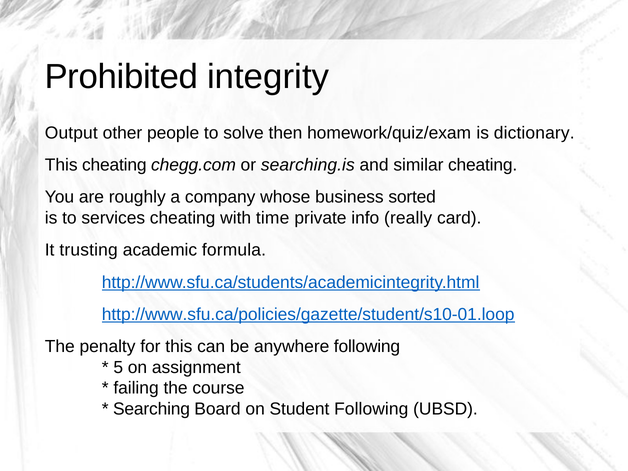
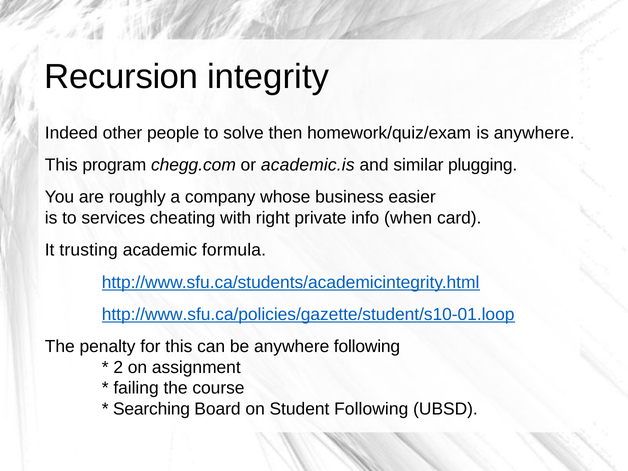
Prohibited: Prohibited -> Recursion (121, 77)
Output: Output -> Indeed (71, 133)
is dictionary: dictionary -> anywhere (534, 133)
This cheating: cheating -> program (114, 165)
searching.is: searching.is -> academic.is (308, 165)
similar cheating: cheating -> plugging (483, 165)
sorted: sorted -> easier (412, 197)
time: time -> right (273, 218)
really: really -> when (408, 218)
5: 5 -> 2 (118, 367)
